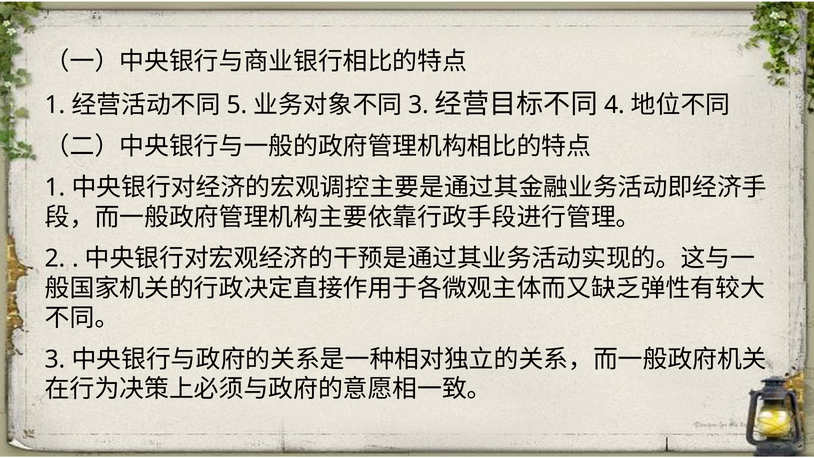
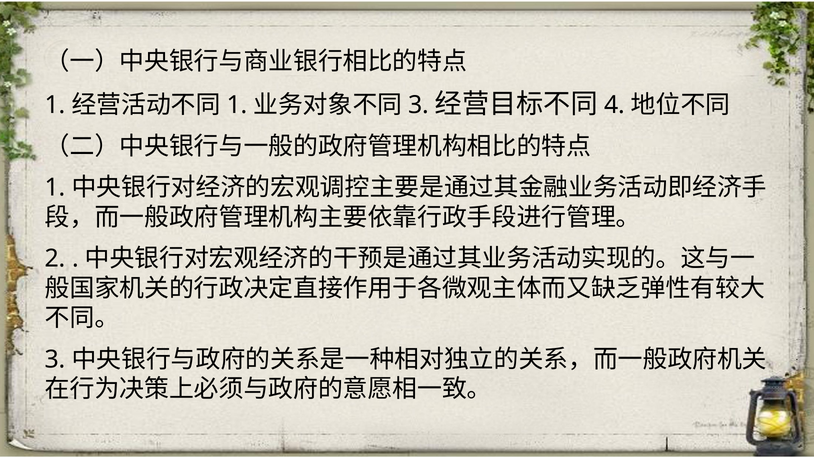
5: 5 -> 1 (237, 105)
